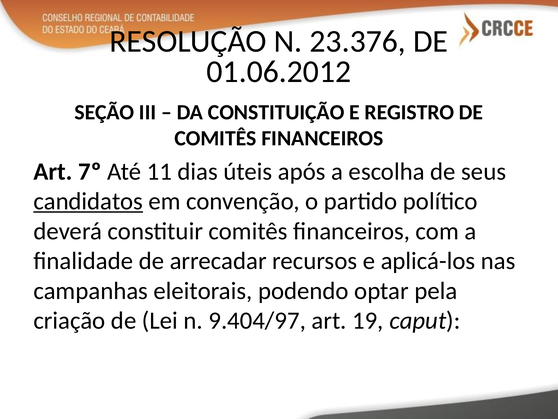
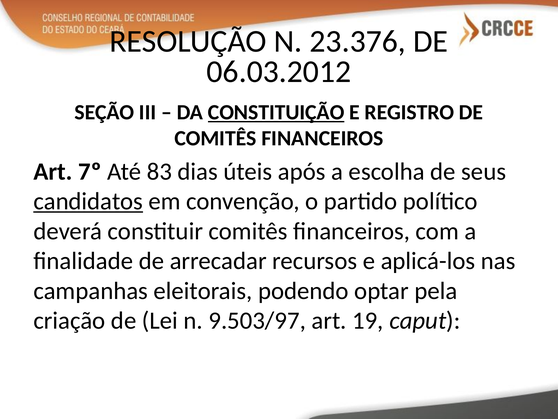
01.06.2012: 01.06.2012 -> 06.03.2012 (279, 72)
CONSTITUIÇÃO underline: none -> present (276, 112)
11: 11 -> 83 (159, 171)
9.404/97: 9.404/97 -> 9.503/97 (257, 320)
